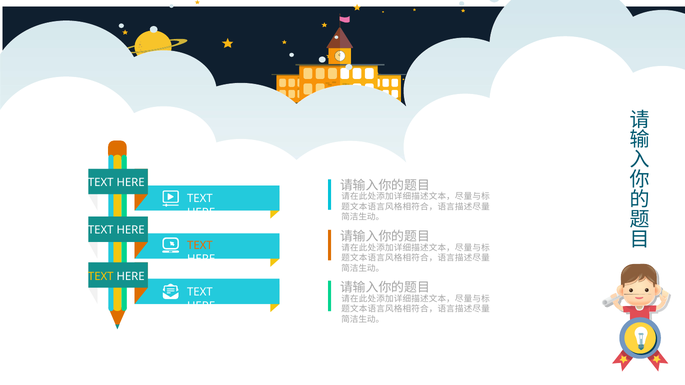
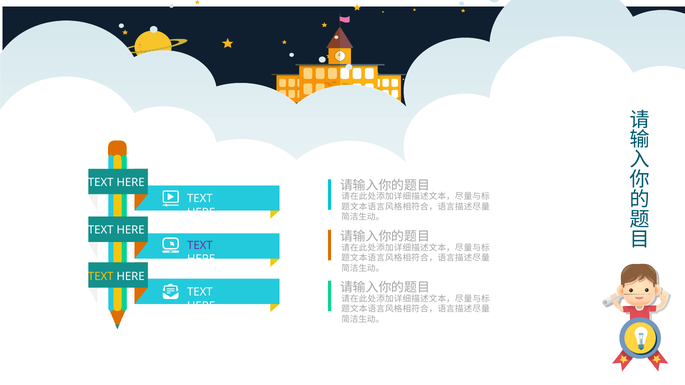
TEXT colour: orange -> purple (200, 246)
